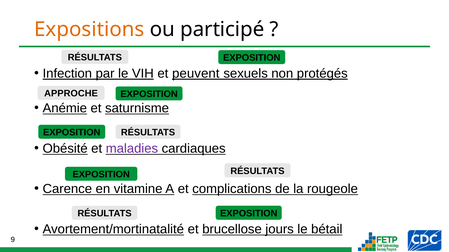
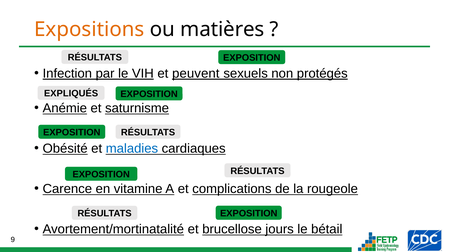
participé: participé -> matières (222, 30)
APPROCHE: APPROCHE -> EXPLIQUÉS (71, 94)
maladies colour: purple -> blue (132, 149)
